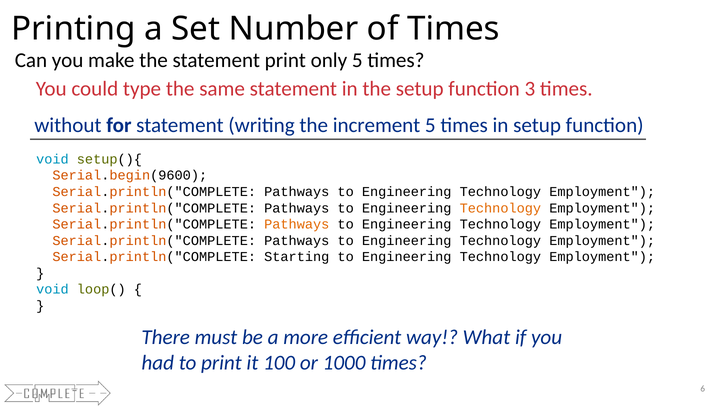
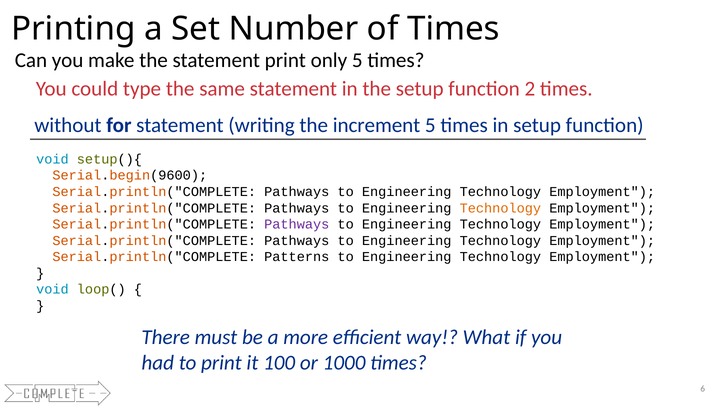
3: 3 -> 2 (530, 89)
Pathways colour: orange -> purple (297, 224)
Starting: Starting -> Patterns (297, 257)
